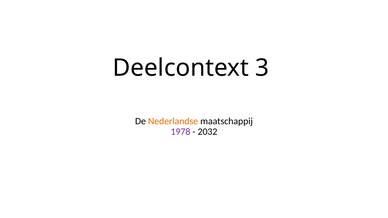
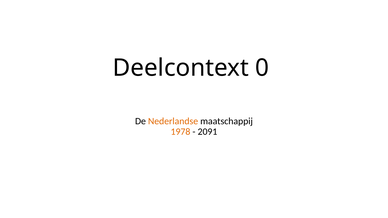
3: 3 -> 0 (262, 68)
1978 colour: purple -> orange (180, 132)
2032: 2032 -> 2091 (207, 132)
